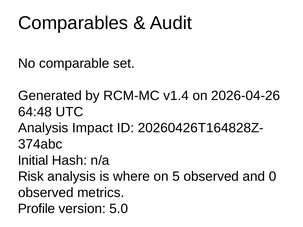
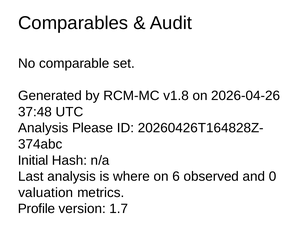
v1.4: v1.4 -> v1.8 (176, 96)
64:48: 64:48 -> 37:48 (35, 112)
Impact: Impact -> Please (93, 128)
Risk: Risk -> Last (31, 177)
5: 5 -> 6 (176, 177)
observed: observed -> valuation (46, 193)
5.0: 5.0 -> 1.7 (119, 209)
